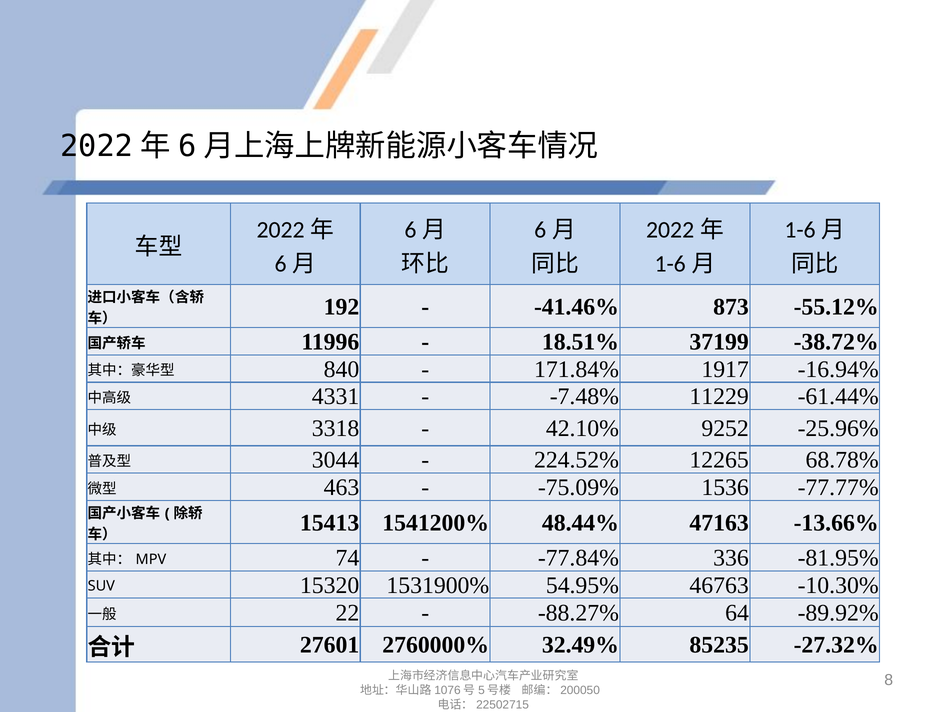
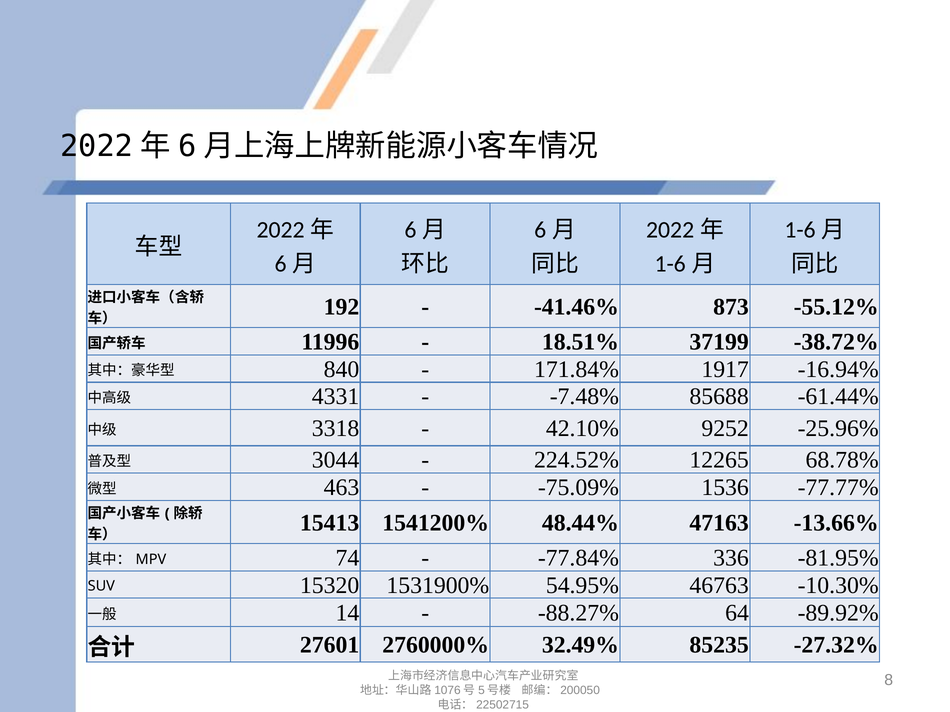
11229: 11229 -> 85688 (719, 397)
22: 22 -> 14 (347, 614)
